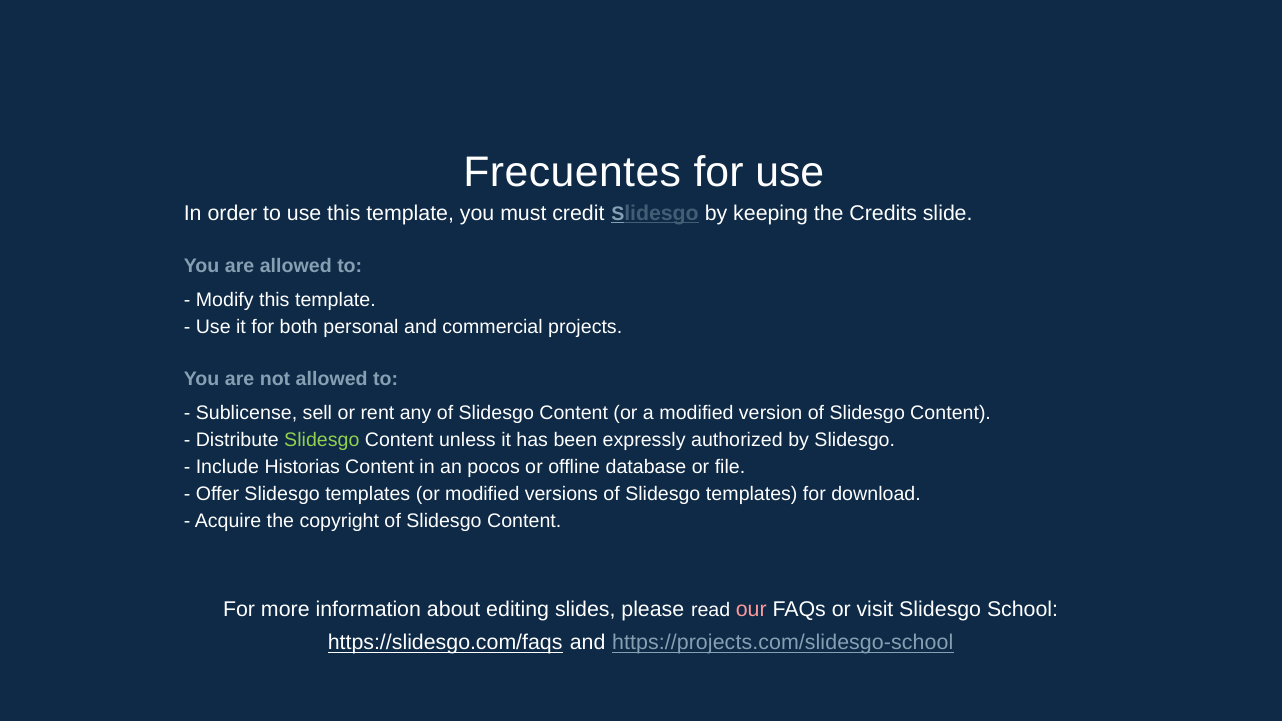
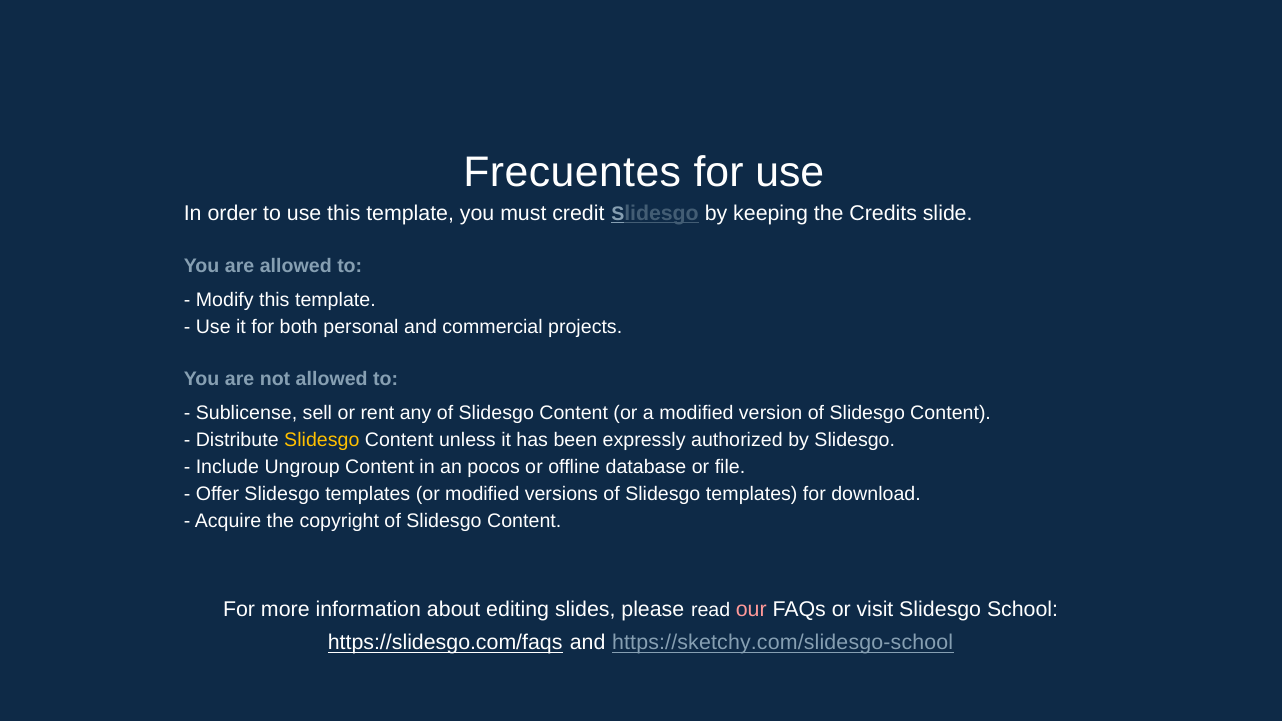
Slidesgo colour: light green -> yellow (322, 440)
Historias: Historias -> Ungroup (302, 467)
https://projects.com/slidesgo-school: https://projects.com/slidesgo-school -> https://sketchy.com/slidesgo-school (783, 643)
